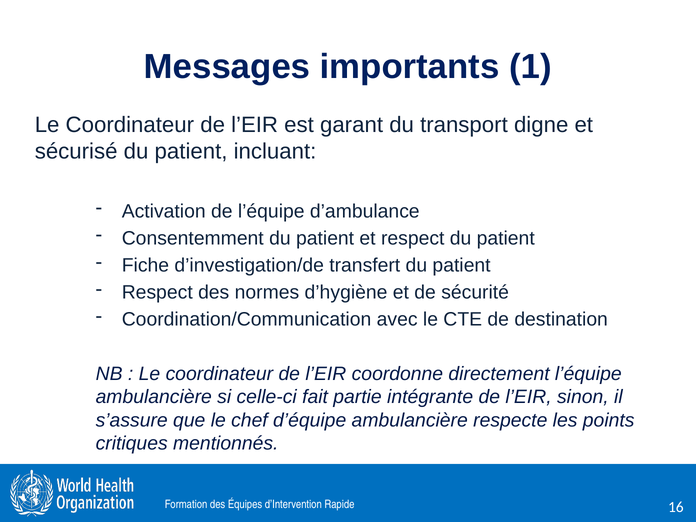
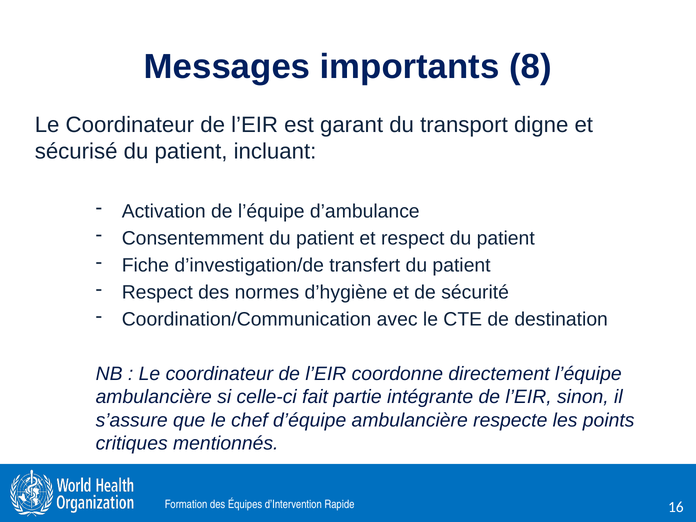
1: 1 -> 8 (531, 67)
